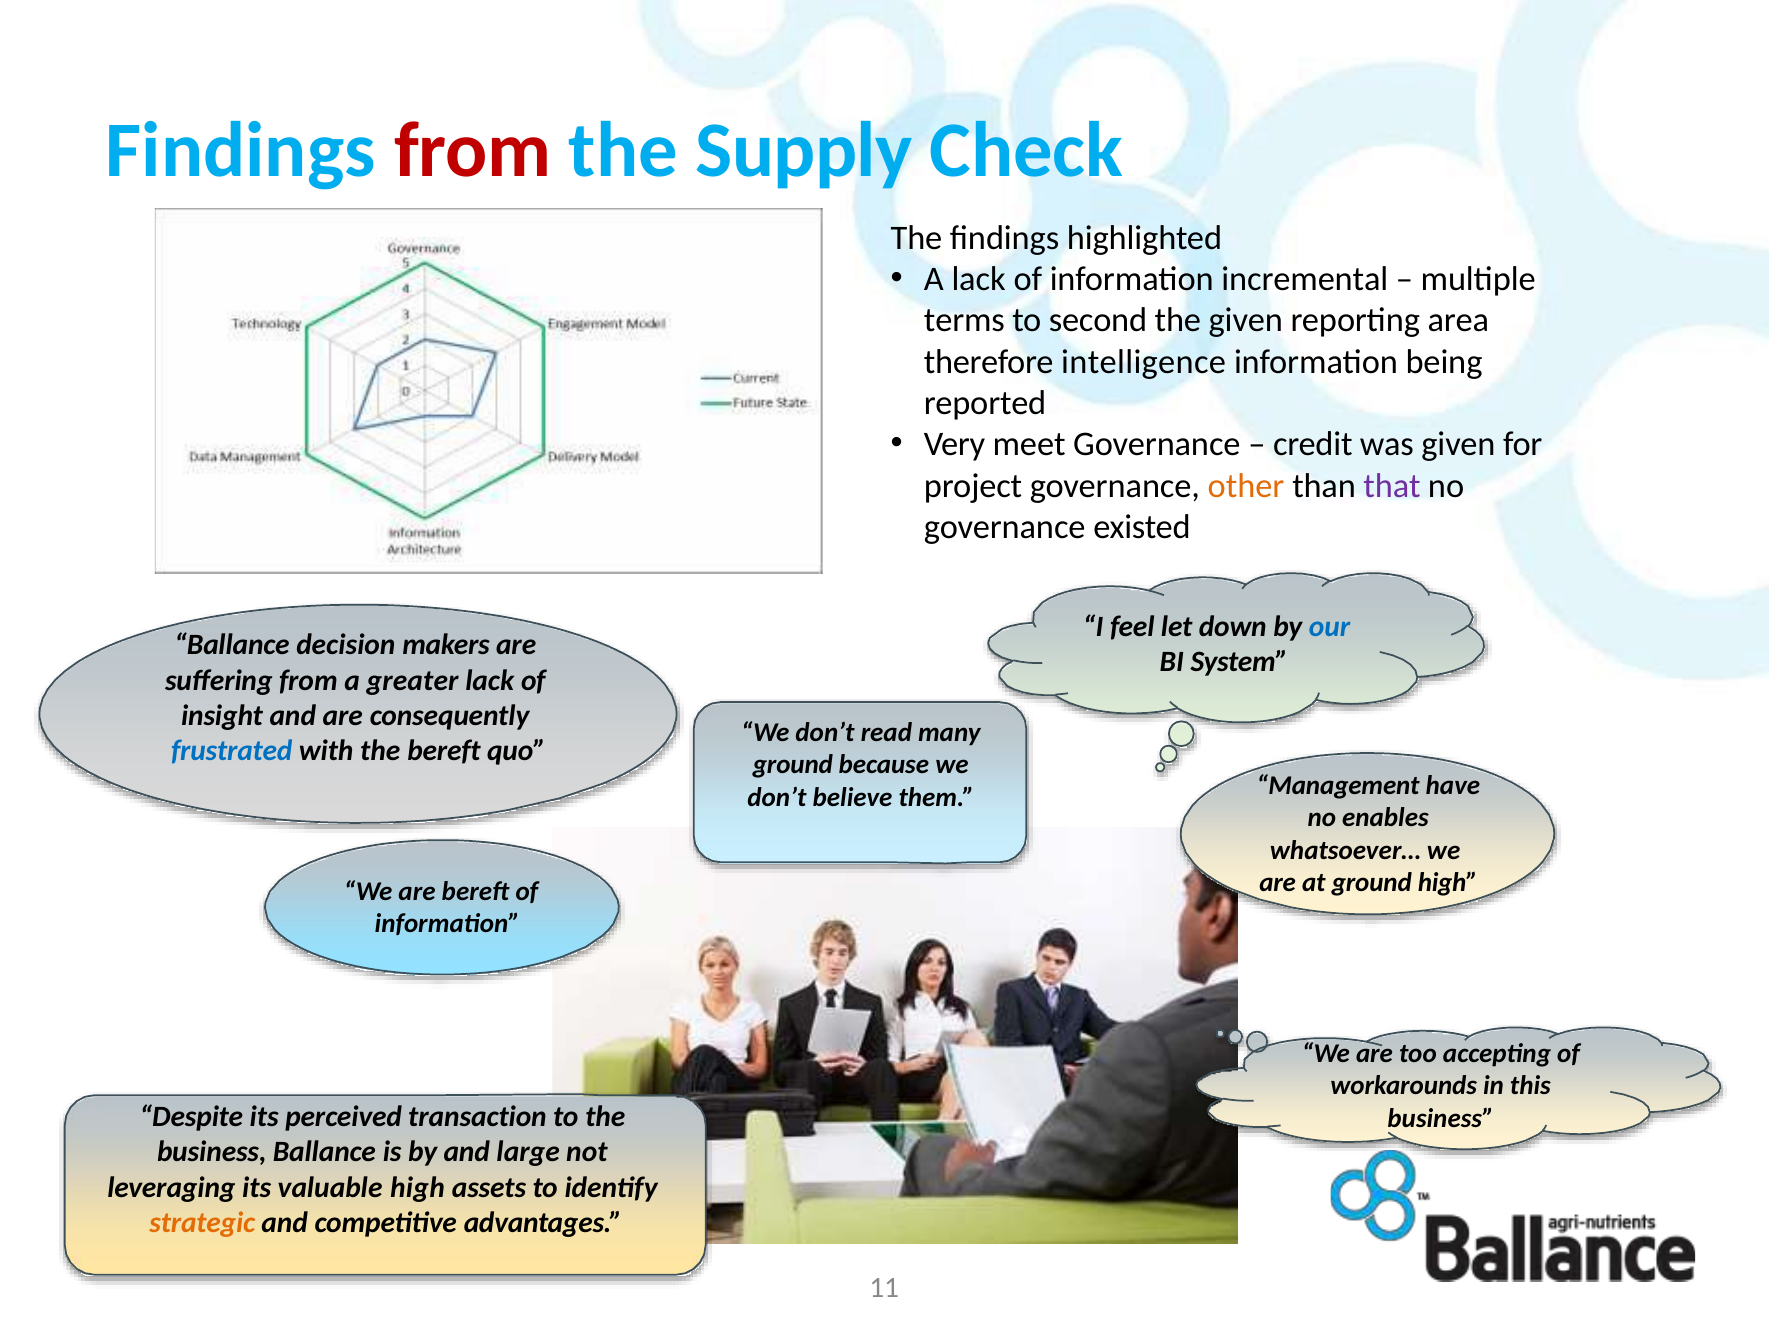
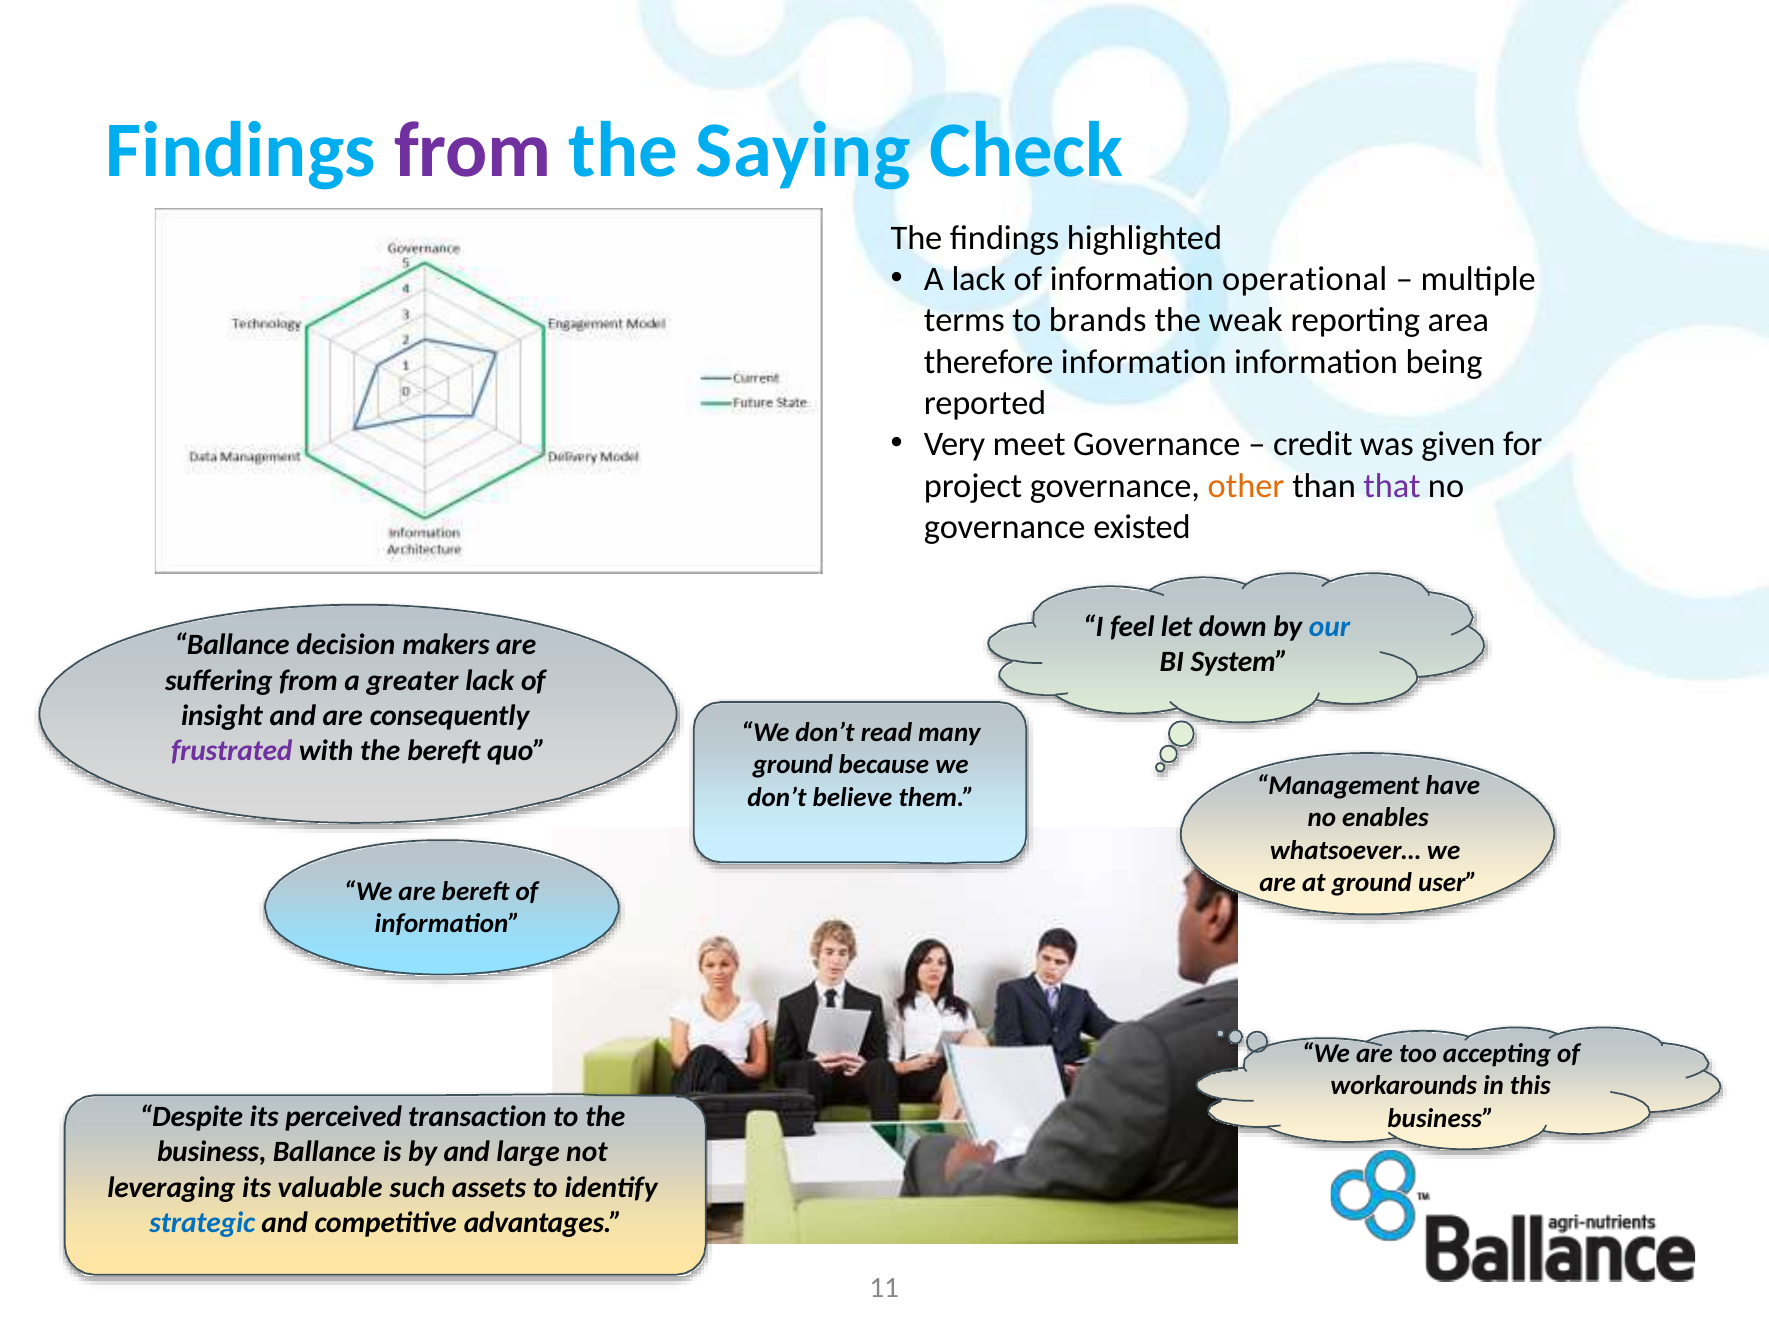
from colour: red -> purple (473, 150)
Supply: Supply -> Saying (803, 150)
incremental: incremental -> operational (1305, 279)
second: second -> brands (1098, 320)
the given: given -> weak (1246, 320)
therefore intelligence: intelligence -> information (1144, 362)
frustrated colour: blue -> purple (232, 751)
ground high: high -> user (1448, 883)
valuable high: high -> such (417, 1187)
strategic colour: orange -> blue (202, 1223)
